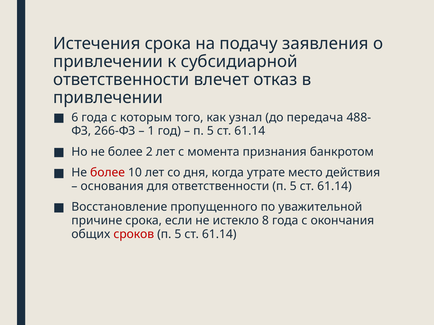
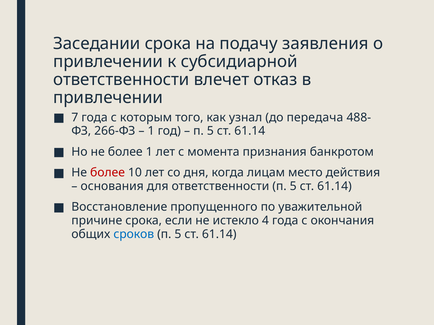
Истечения: Истечения -> Заседании (97, 44)
6: 6 -> 7 (75, 118)
более 2: 2 -> 1 (149, 152)
утрате: утрате -> лицам (266, 173)
8: 8 -> 4 (265, 221)
сроков colour: red -> blue (134, 235)
